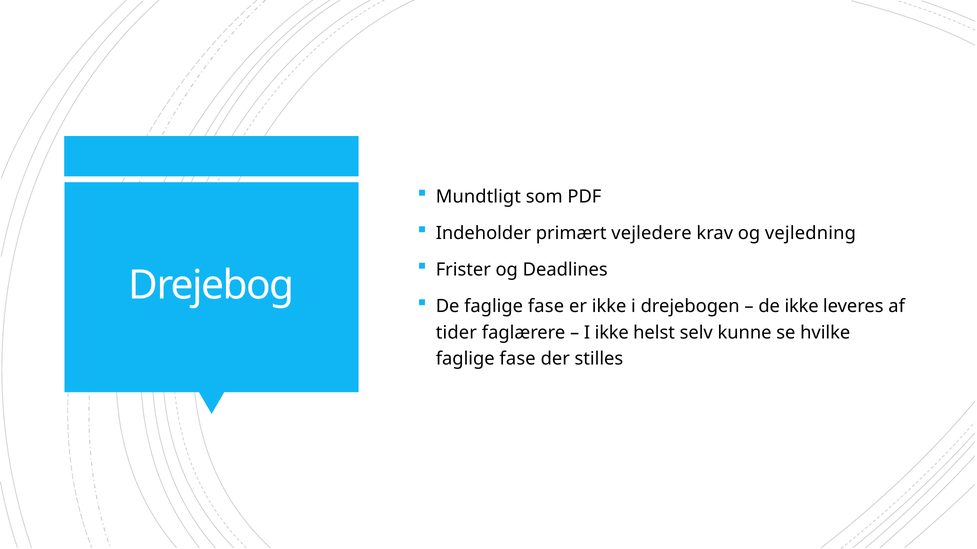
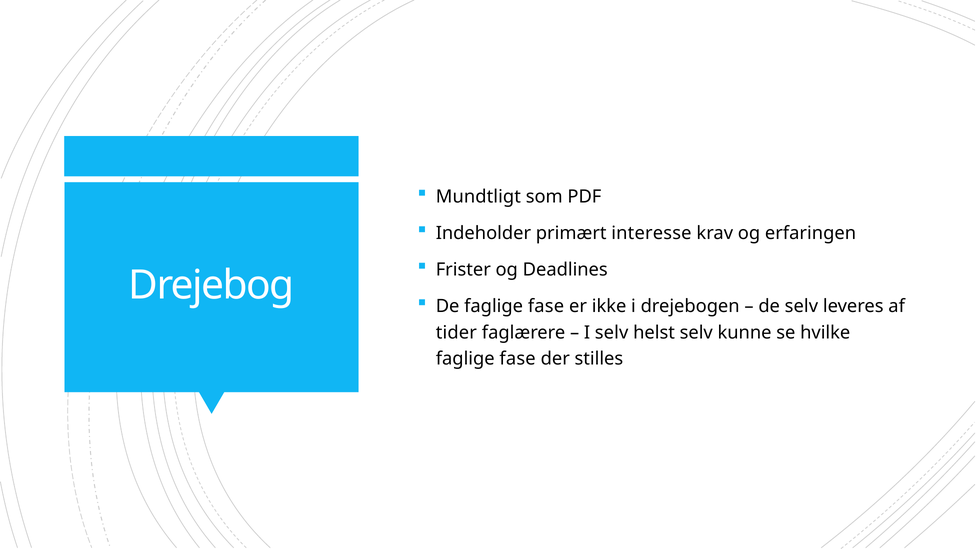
vejledere: vejledere -> interesse (651, 233)
vejledning: vejledning -> erfaringen (811, 233)
de ikke: ikke -> selv (801, 307)
I ikke: ikke -> selv (612, 333)
